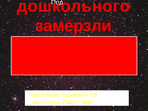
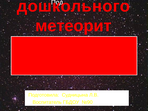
замерзли: замерзли -> метеорит (73, 26)
